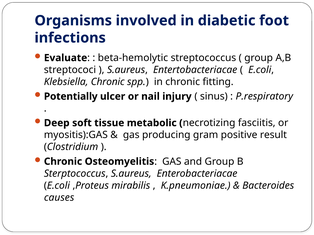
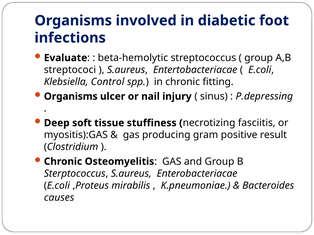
Klebsiella Chronic: Chronic -> Control (108, 82)
Potentially: Potentially -> Organisms (71, 97)
P.respiratory: P.respiratory -> P.depressing (264, 97)
metabolic: metabolic -> stuffiness (152, 123)
